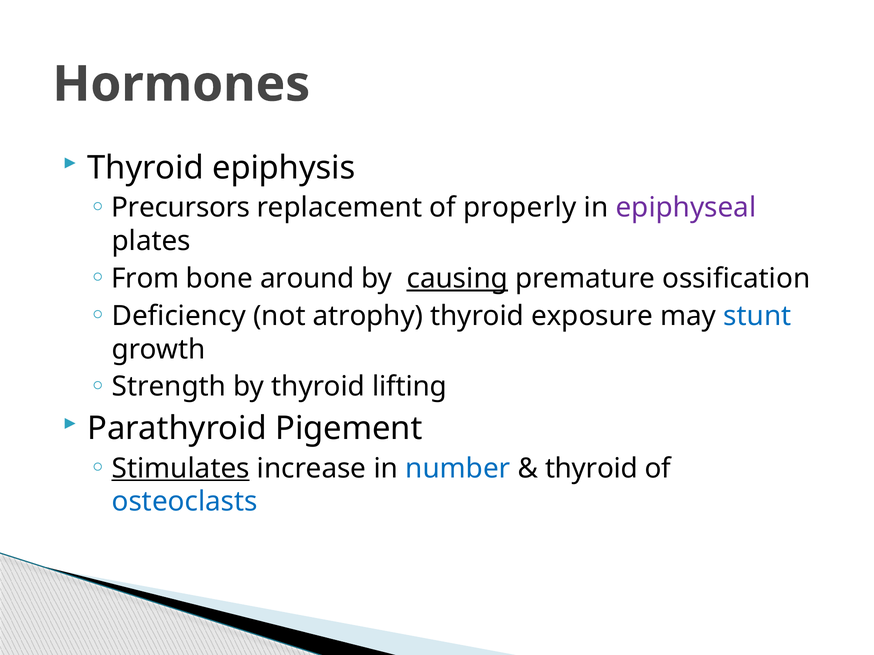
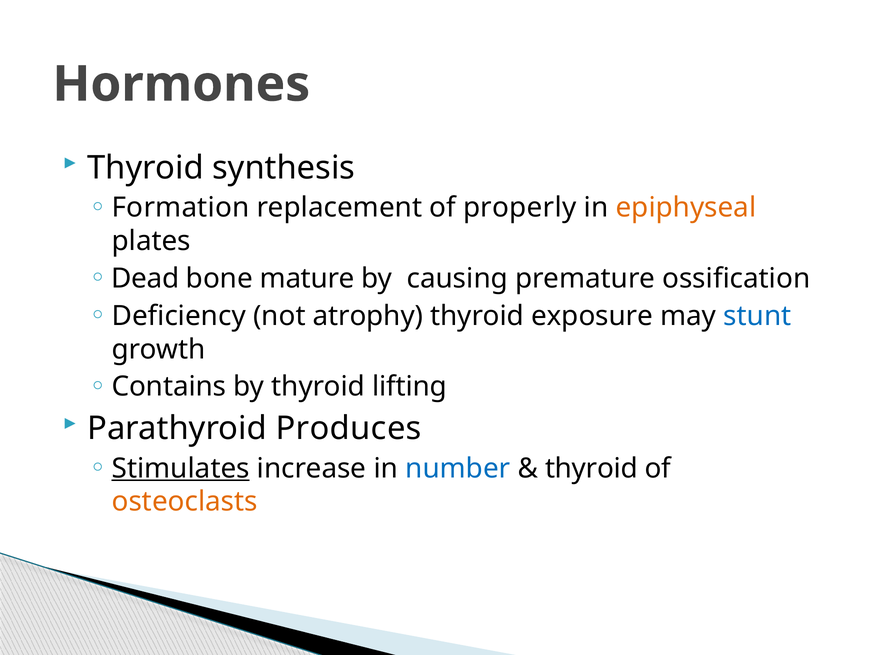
epiphysis: epiphysis -> synthesis (284, 168)
Precursors: Precursors -> Formation (181, 208)
epiphyseal colour: purple -> orange (686, 208)
From: From -> Dead (145, 279)
around: around -> mature (307, 279)
causing underline: present -> none (457, 279)
Strength: Strength -> Contains (169, 387)
Pigement: Pigement -> Produces (349, 429)
osteoclasts colour: blue -> orange (185, 502)
